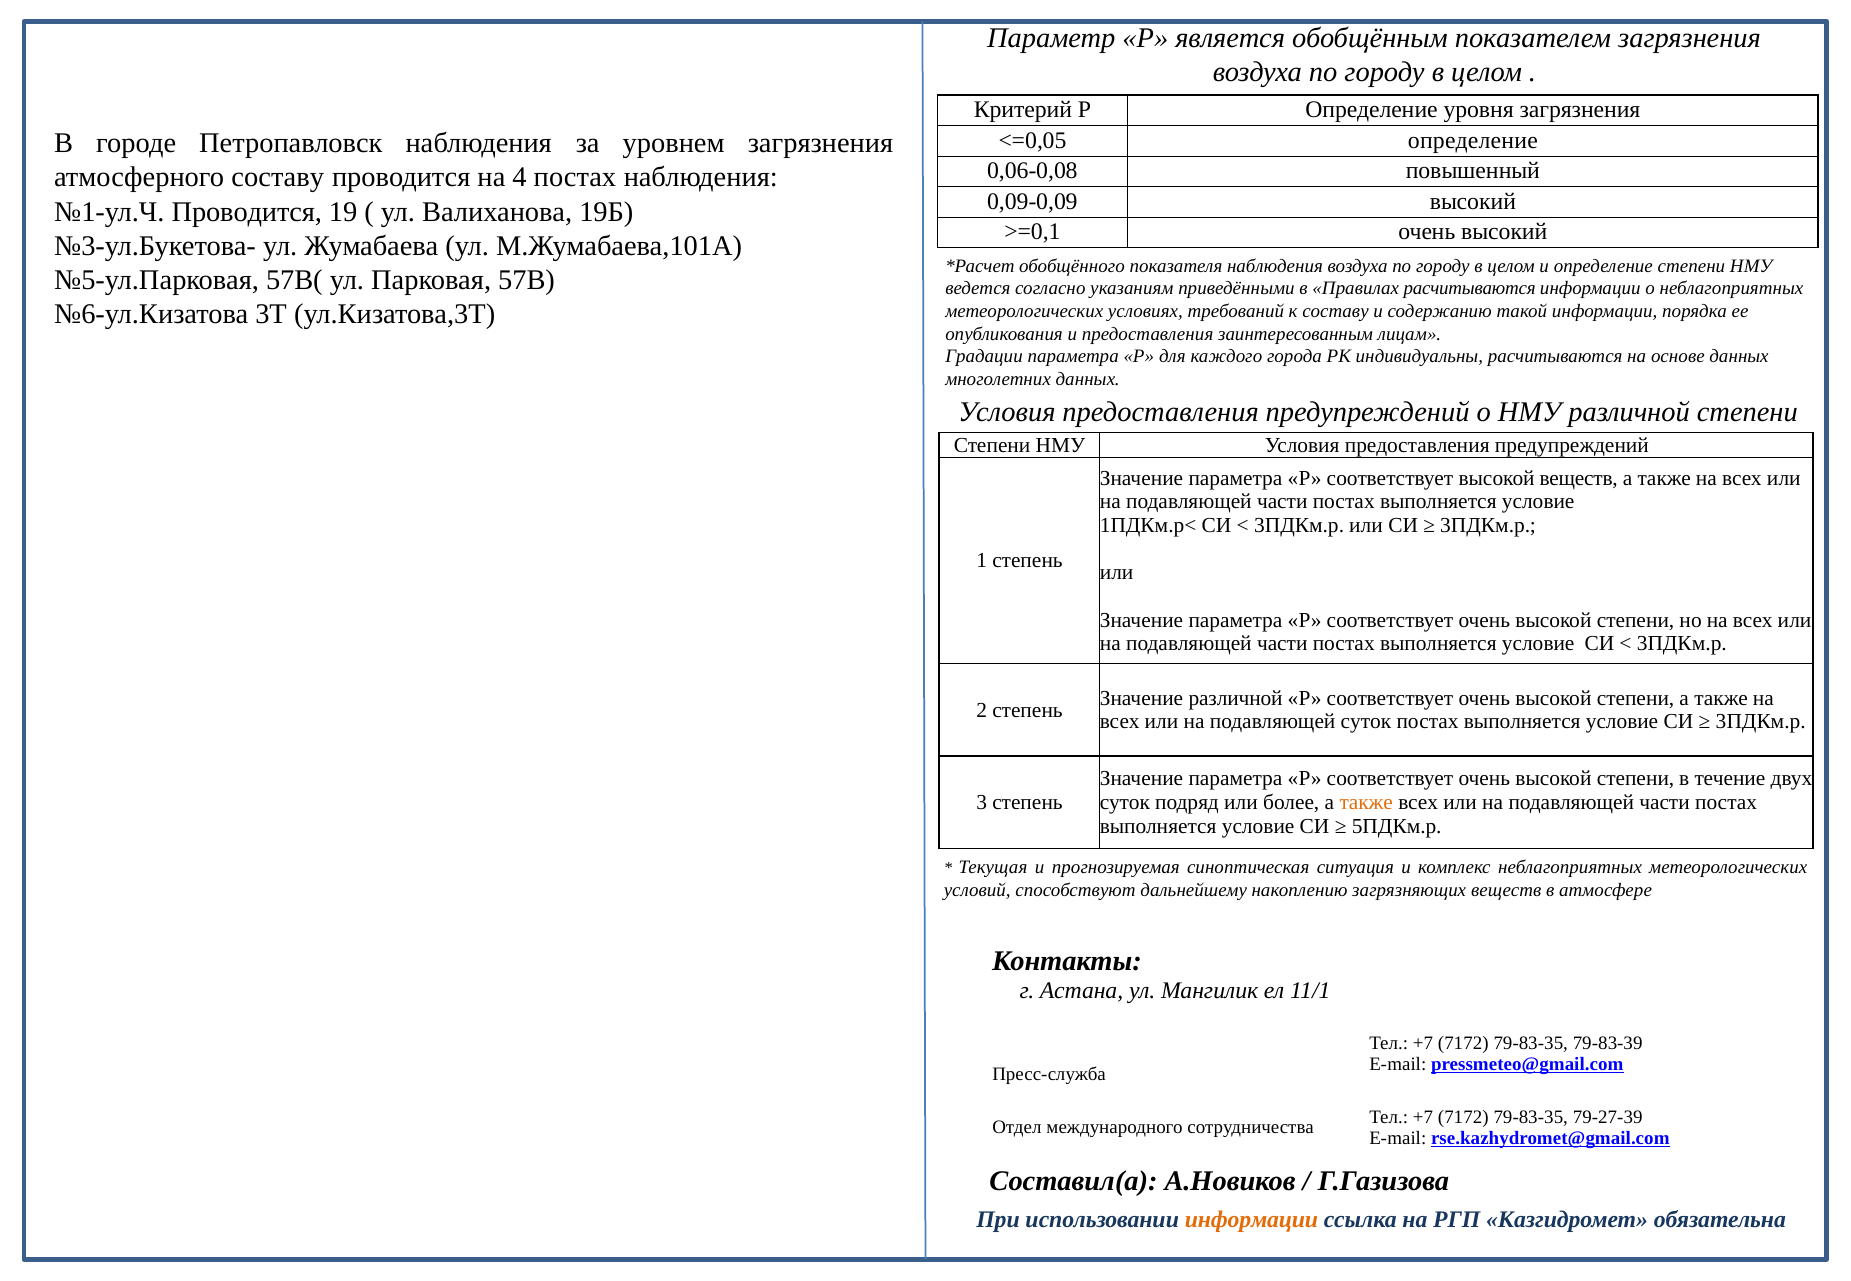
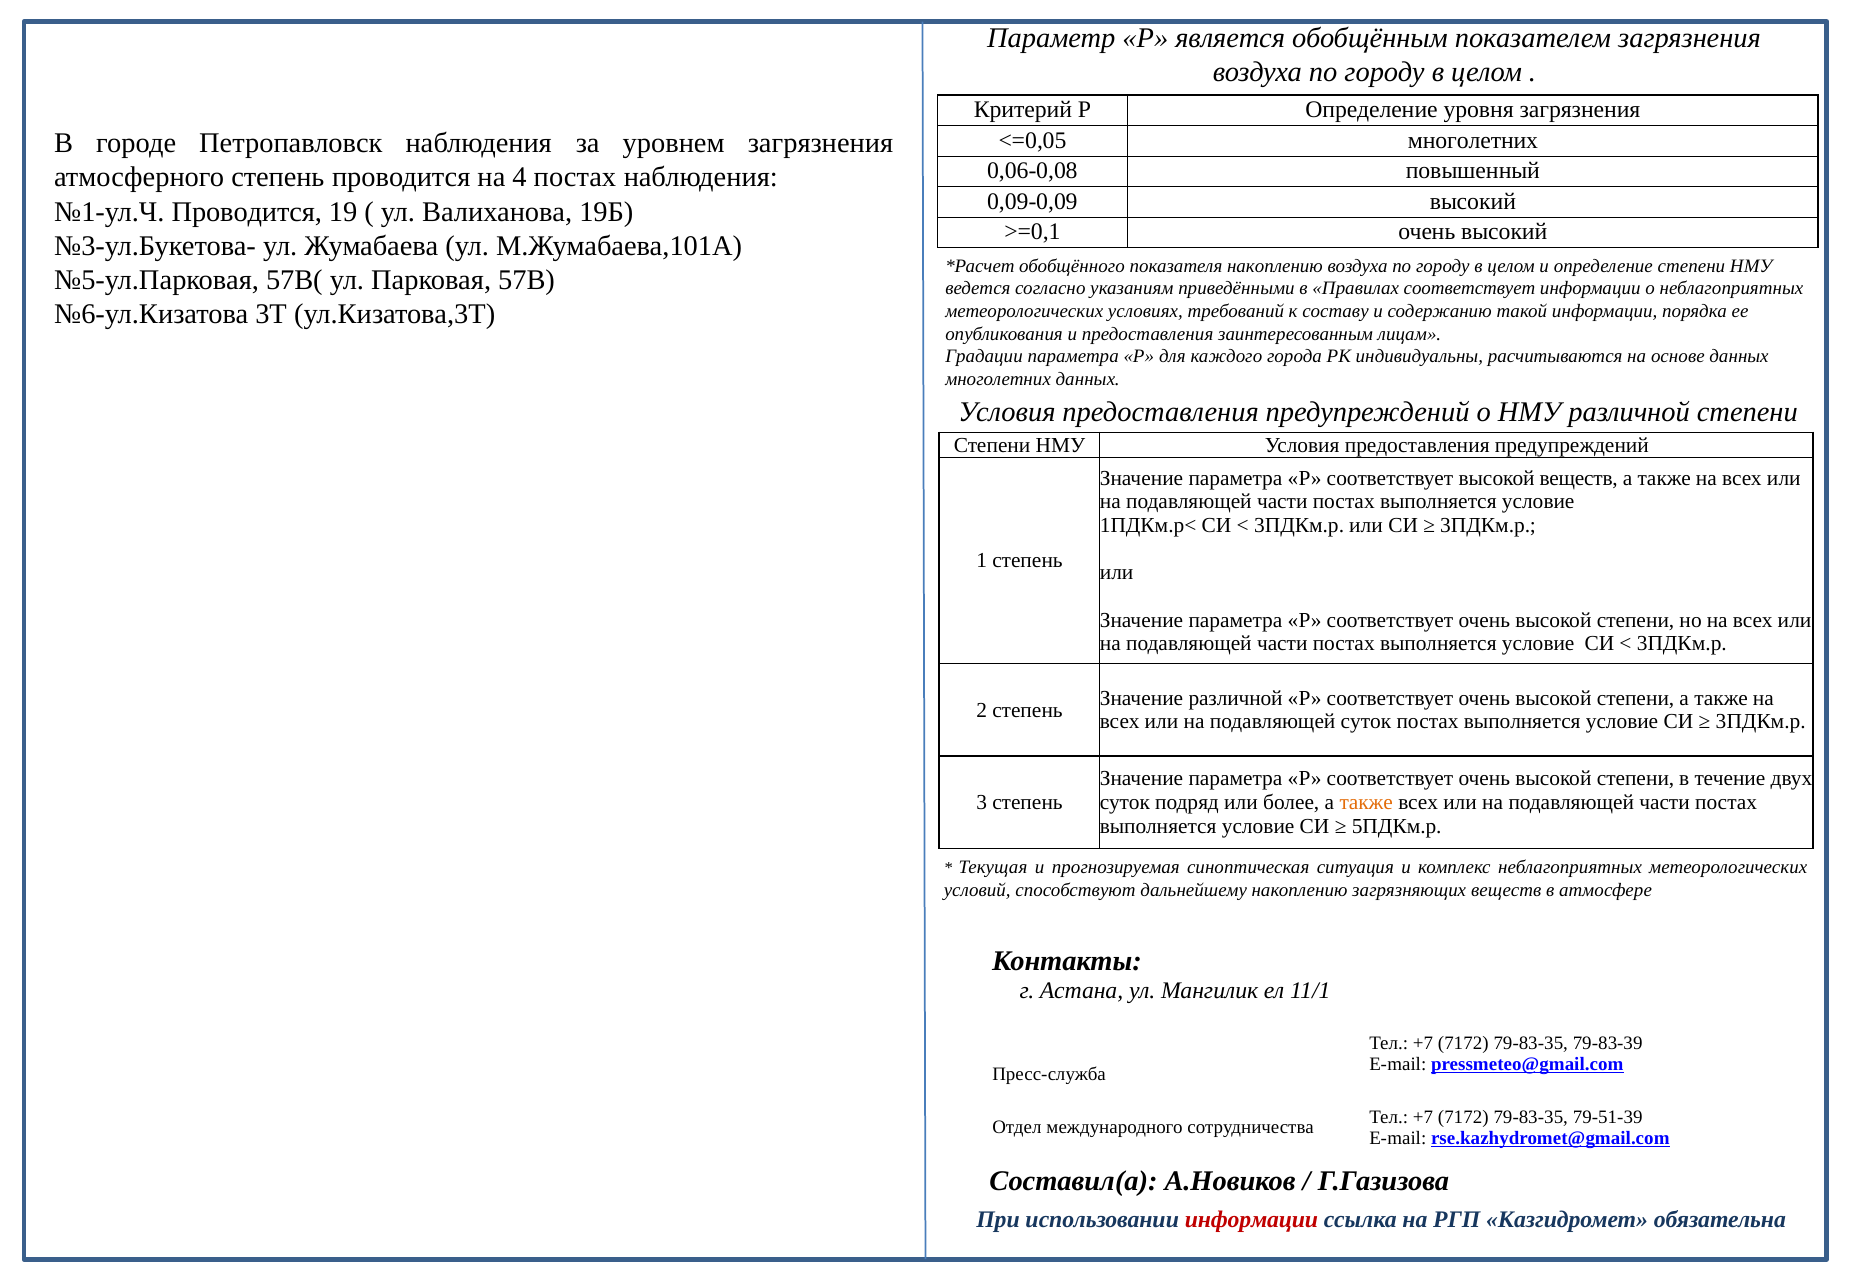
<=0,05 определение: определение -> многолетних (1473, 141)
атмосферного составу: составу -> степень (278, 178)
показателя наблюдения: наблюдения -> накоплению (1275, 266)
Правилах расчитываются: расчитываются -> соответствует (1470, 289)
79-27-39: 79-27-39 -> 79-51-39 (1608, 1117)
информации colour: orange -> red (1252, 1220)
